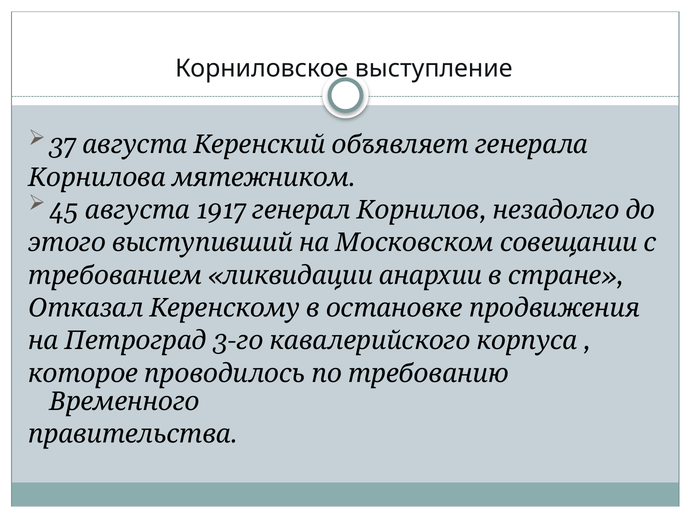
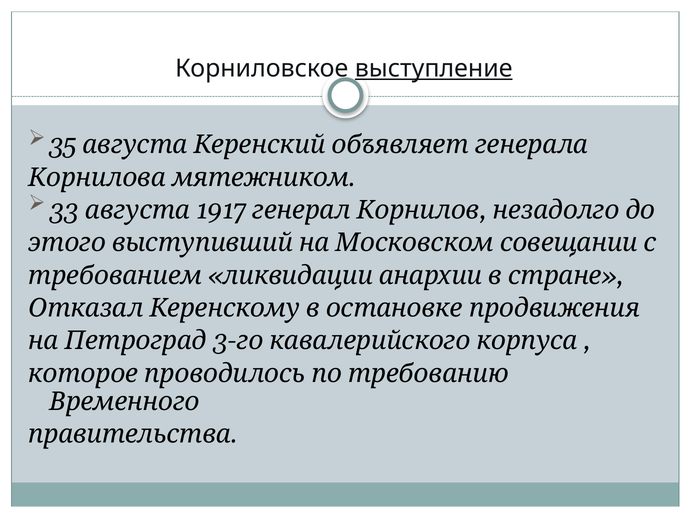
выступление underline: none -> present (434, 69)
37: 37 -> 35 (63, 145)
45: 45 -> 33 (64, 210)
